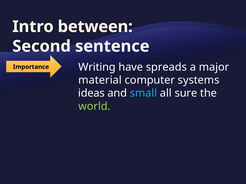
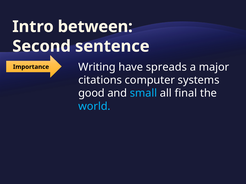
material: material -> citations (100, 80)
ideas: ideas -> good (91, 93)
sure: sure -> final (186, 93)
world colour: light green -> light blue (94, 107)
